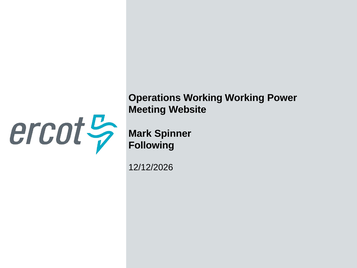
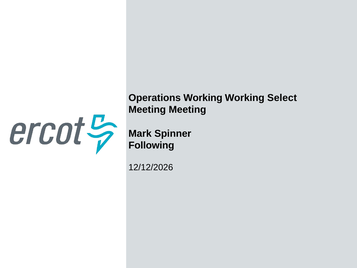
Power: Power -> Select (282, 98)
Meeting Website: Website -> Meeting (187, 110)
